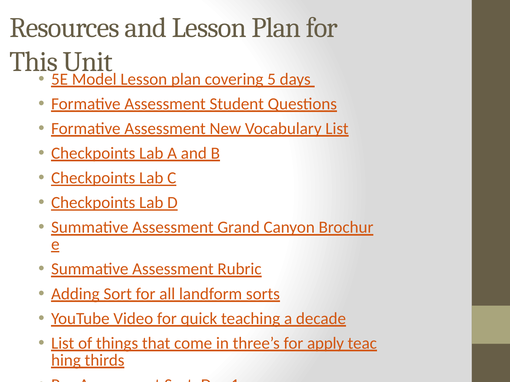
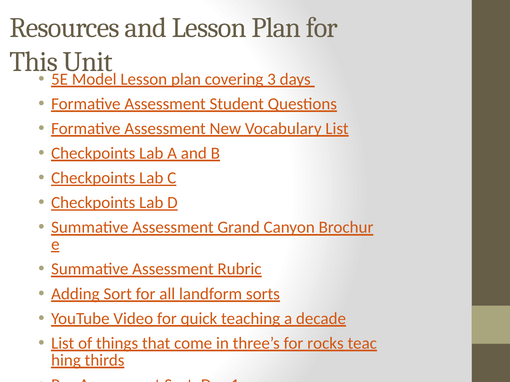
5: 5 -> 3 (272, 79)
apply: apply -> rocks (325, 344)
